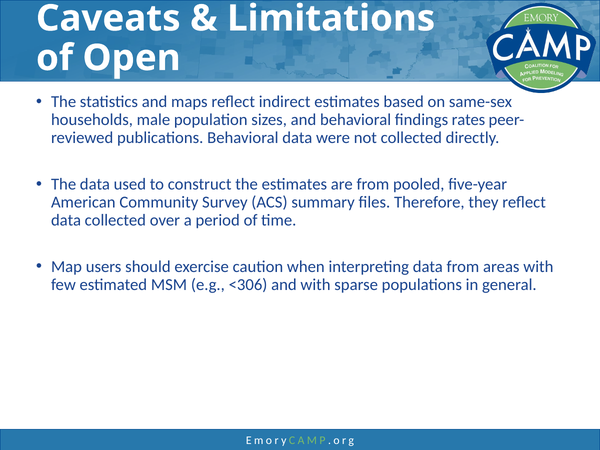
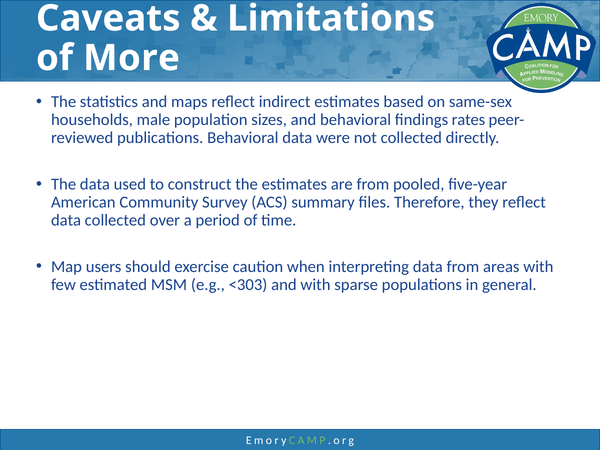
Open: Open -> More (131, 58)
<306: <306 -> <303 (248, 285)
